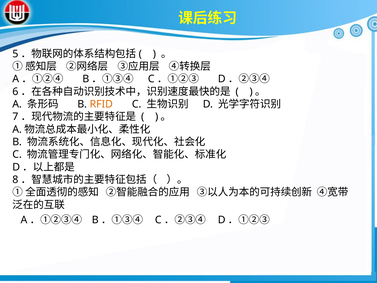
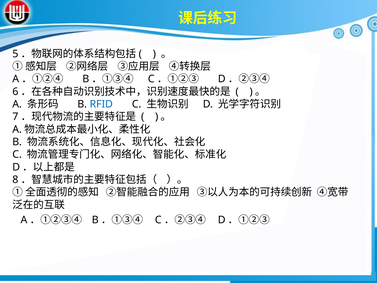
RFID colour: orange -> blue (101, 104)
